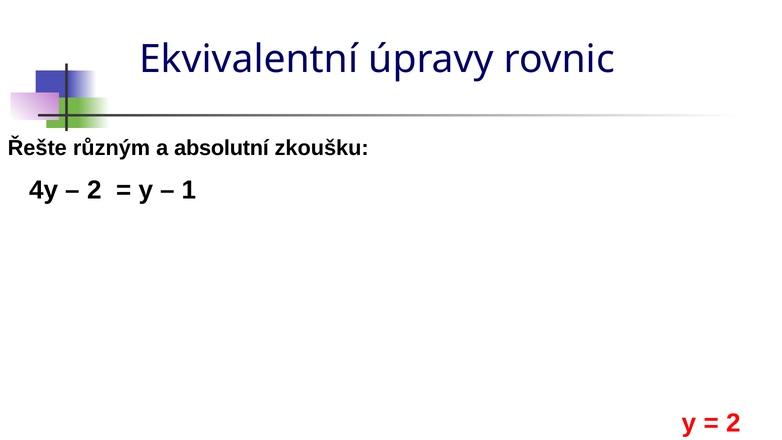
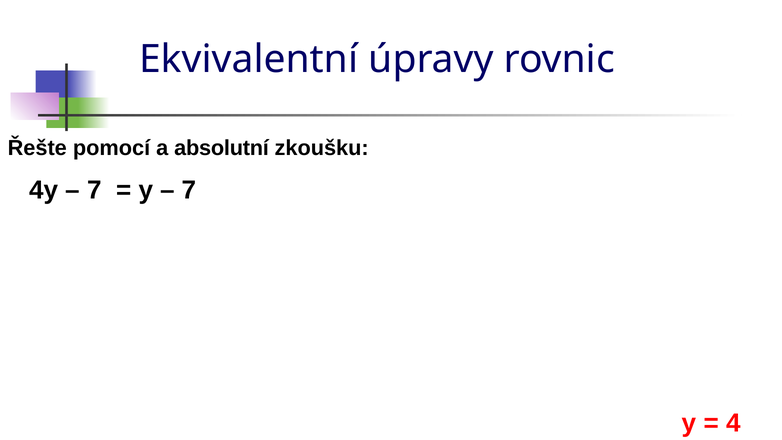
různým: různým -> pomocí (112, 148)
2: 2 -> 7 (94, 190)
1: 1 -> 7 (189, 190)
2: 2 -> 4 (733, 423)
